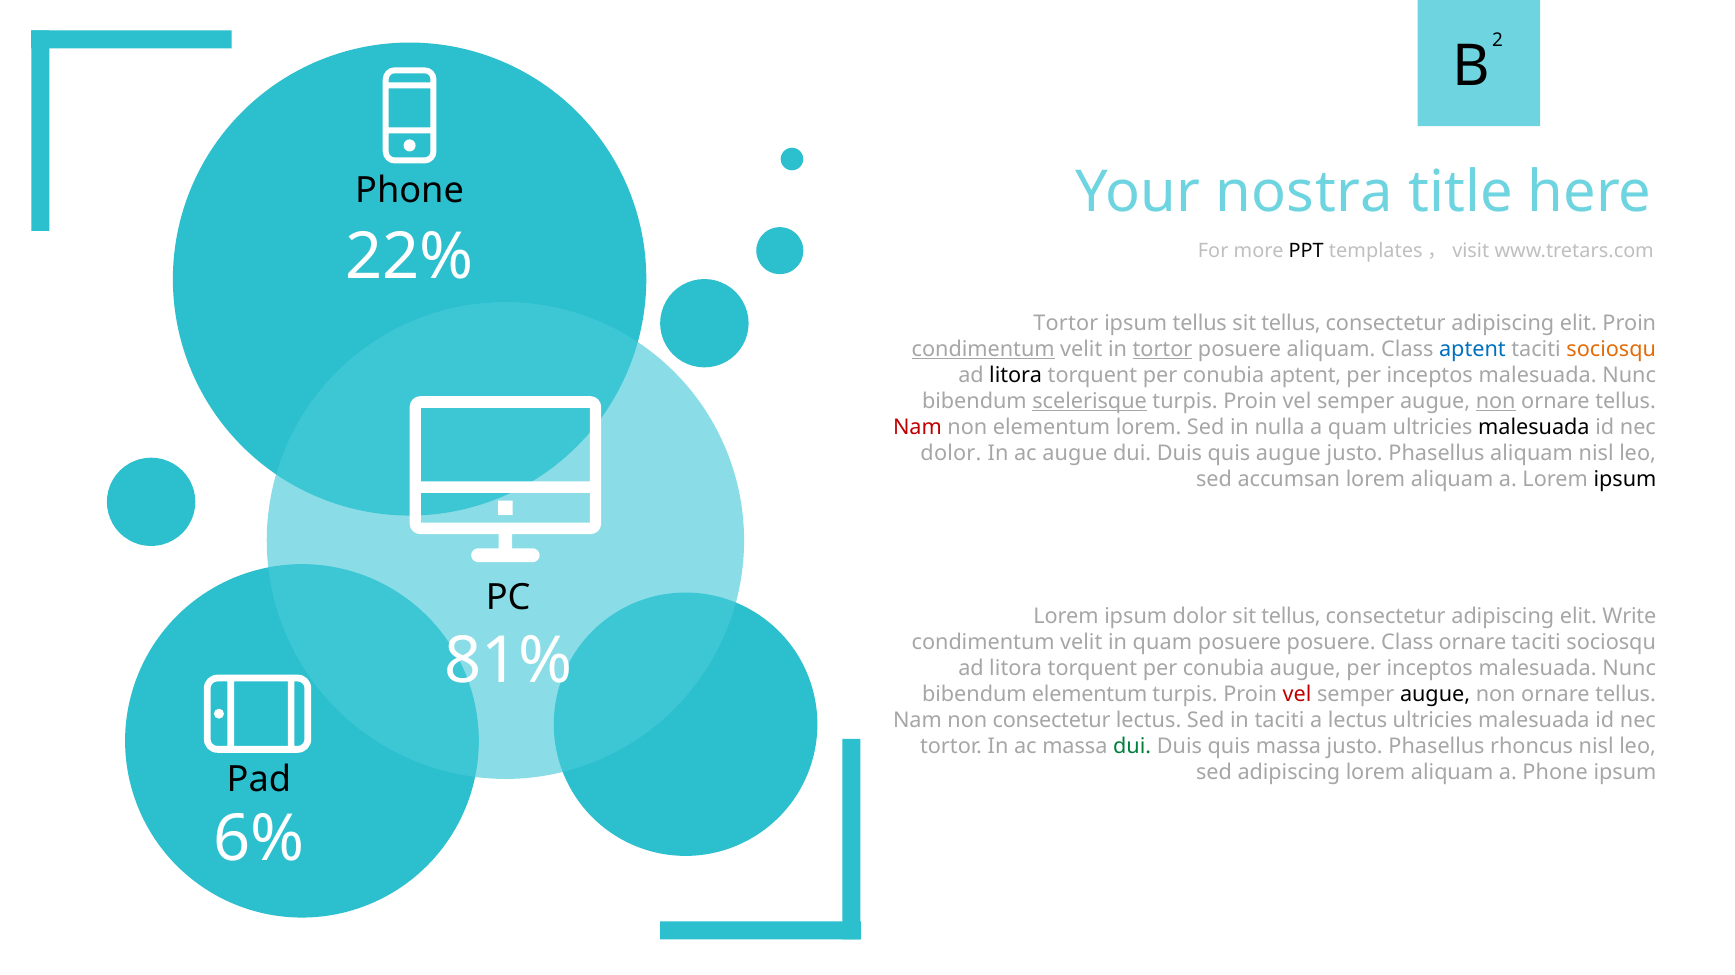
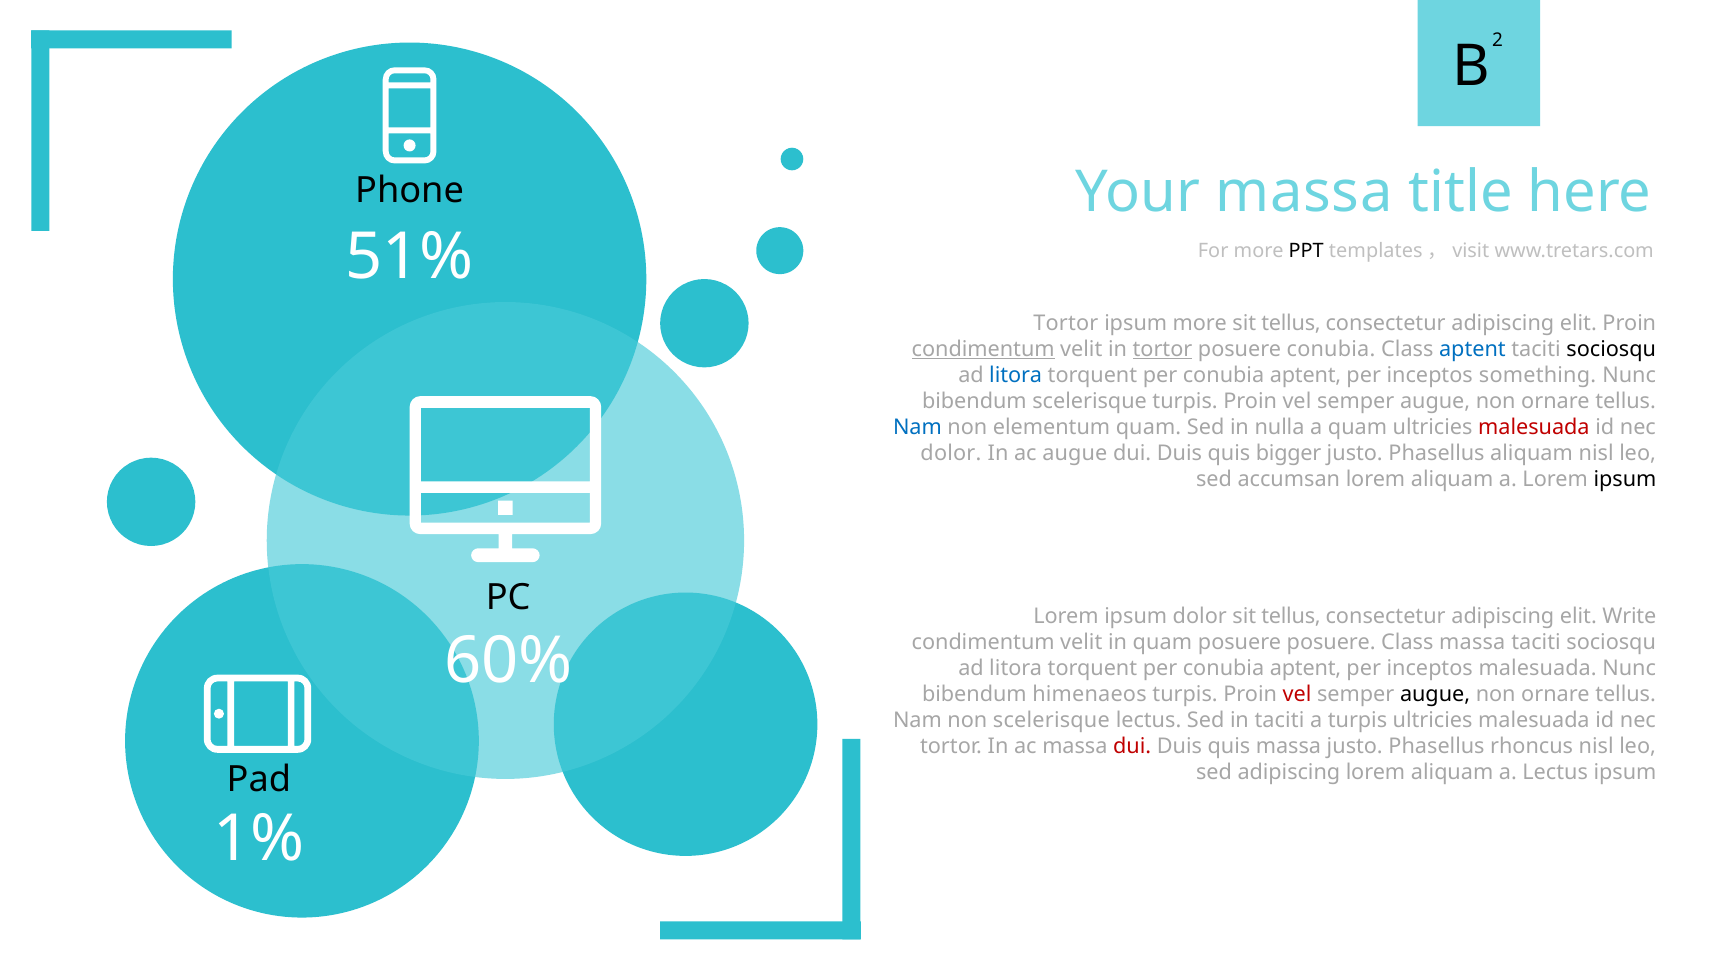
Your nostra: nostra -> massa (1304, 193)
22%: 22% -> 51% (410, 257)
ipsum tellus: tellus -> more (1200, 323)
posuere aliquam: aliquam -> conubia (1331, 349)
sociosqu colour: orange -> black (1611, 349)
litora colour: black -> blue (1016, 375)
malesuada: malesuada -> something (1538, 375)
scelerisque underline: present -> none (1090, 401)
non underline: present -> none (1496, 401)
Nam colour: red -> blue (917, 427)
elementum lorem: lorem -> quam (1149, 427)
malesuada colour: black -> red (1534, 427)
quis augue: augue -> bigger (1289, 453)
Class ornare: ornare -> massa (1472, 643)
81%: 81% -> 60% (508, 661)
augue: augue -> aptent (1306, 669)
bibendum elementum: elementum -> himenaeos (1089, 695)
non consectetur: consectetur -> scelerisque (1051, 721)
a lectus: lectus -> turpis (1358, 721)
dui colour: green -> red (1132, 747)
a Phone: Phone -> Lectus (1555, 773)
6%: 6% -> 1% (259, 840)
